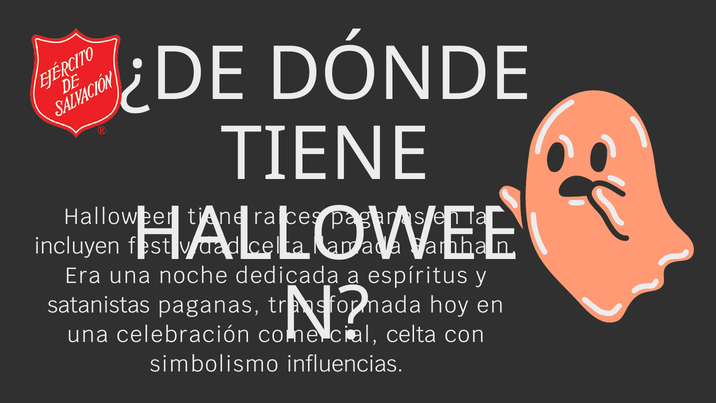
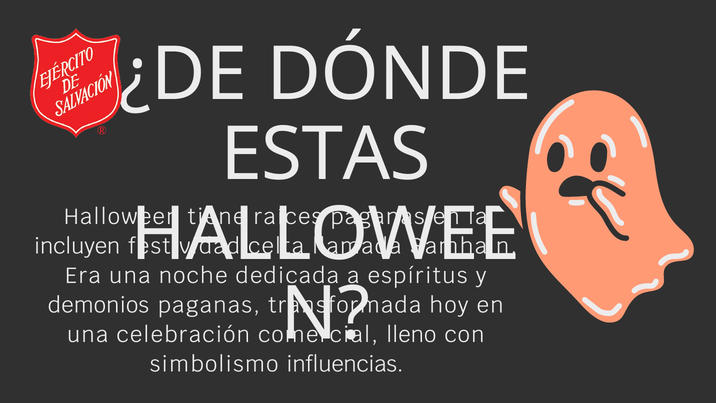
TIENE: TIENE -> ESTAS (326, 154)
satanistas: satanistas -> demonios (99, 305)
celta: celta -> lleno (411, 335)
